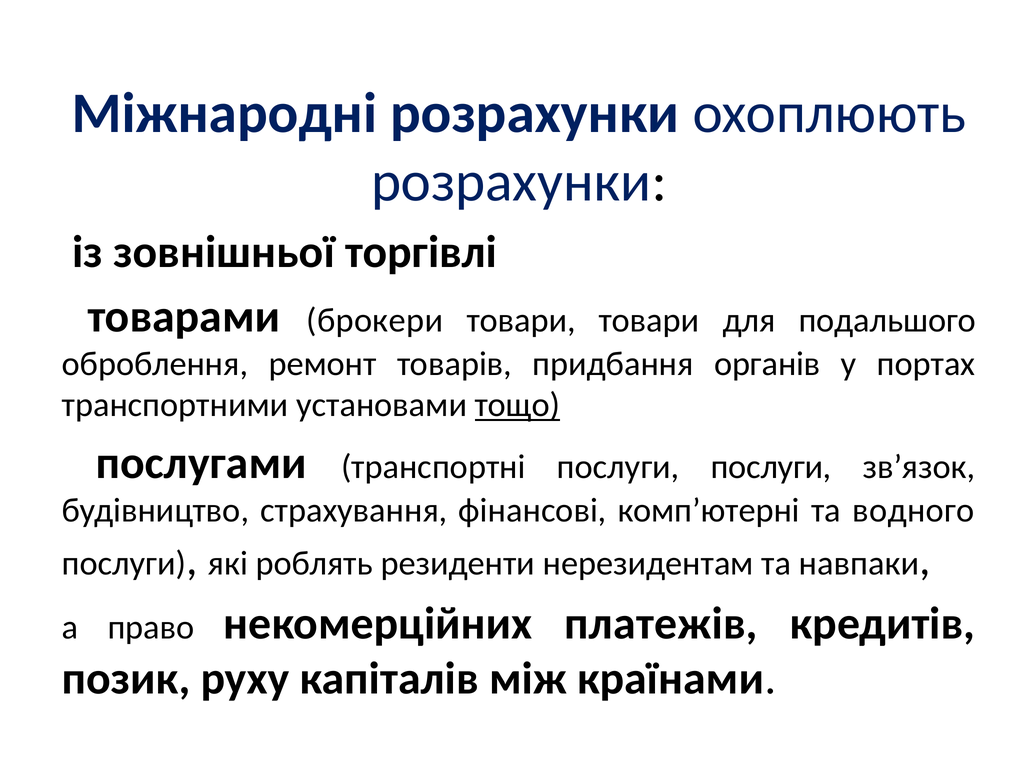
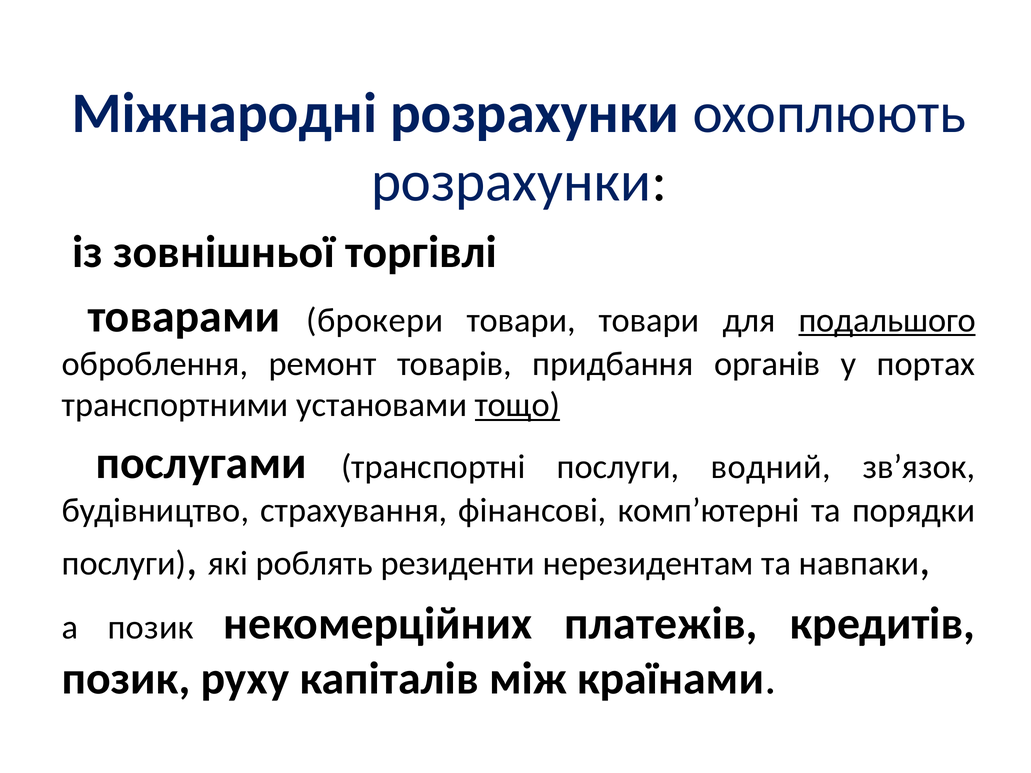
подальшого underline: none -> present (887, 320)
послуги послуги: послуги -> водний (771, 467)
водного: водного -> порядки (914, 511)
а право: право -> позик (151, 628)
